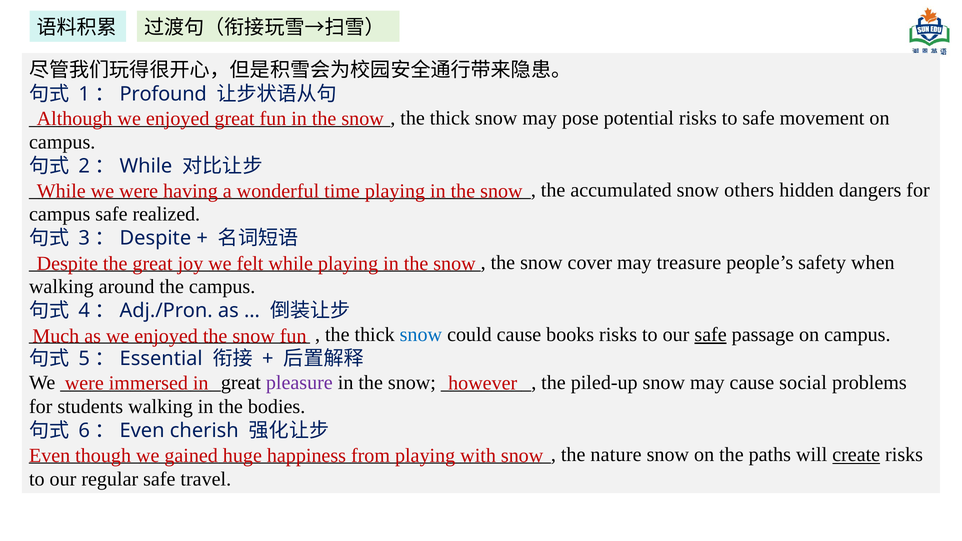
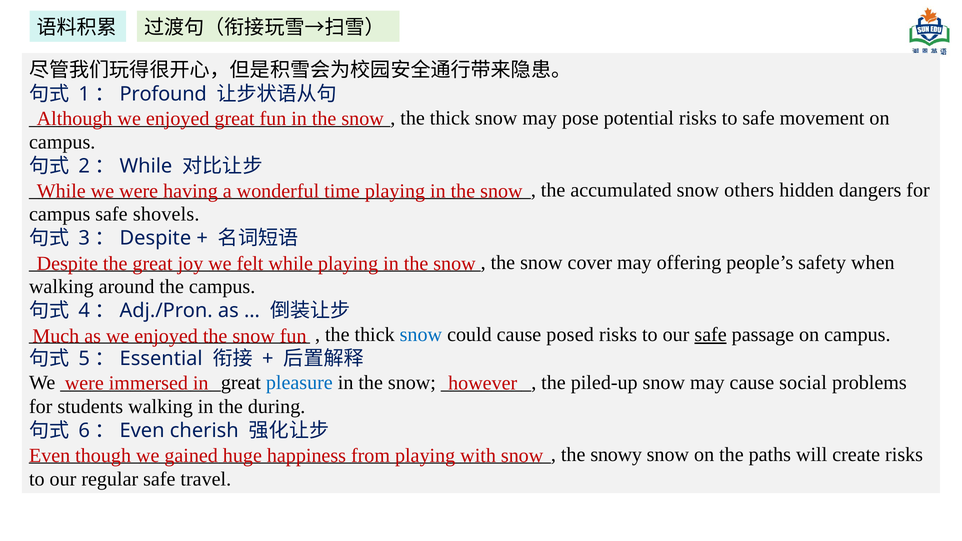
realized: realized -> shovels (166, 214)
treasure: treasure -> offering (689, 262)
books: books -> posed (570, 335)
pleasure colour: purple -> blue (299, 383)
bodies: bodies -> during (277, 407)
nature: nature -> snowy (616, 455)
create underline: present -> none (856, 455)
